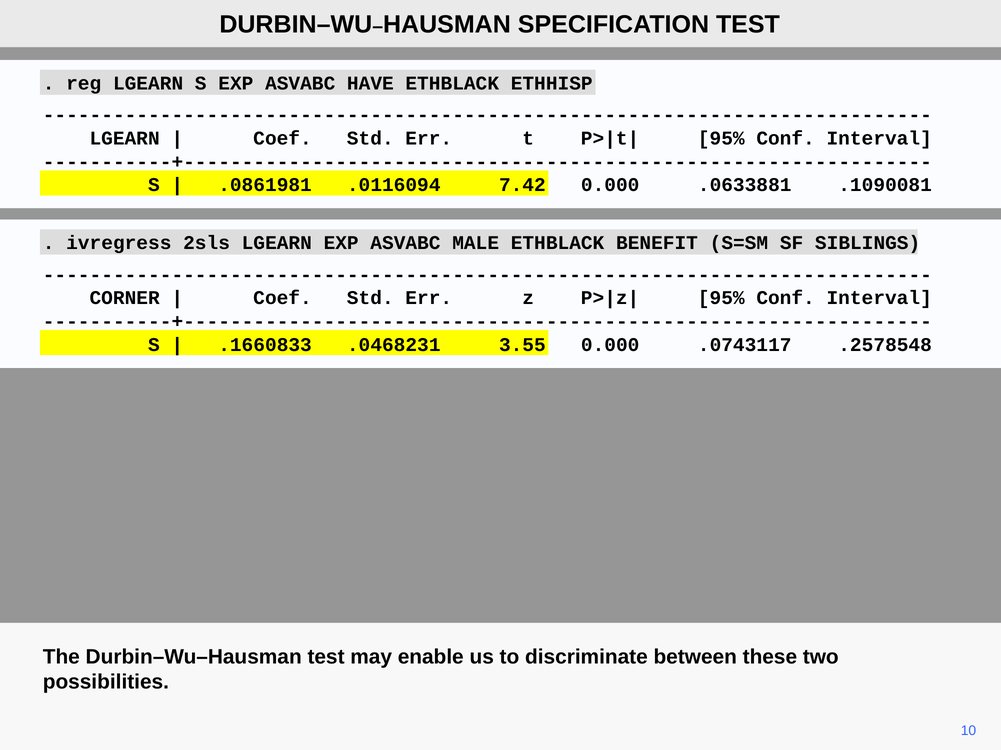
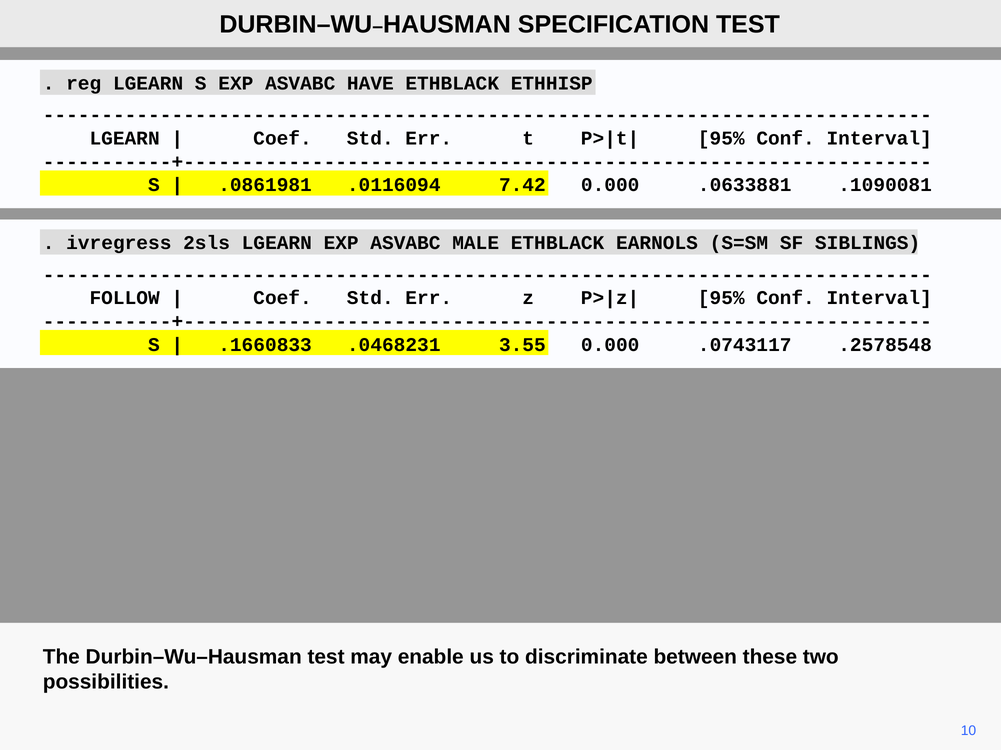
BENEFIT: BENEFIT -> EARNOLS (657, 243)
CORNER: CORNER -> FOLLOW (125, 298)
